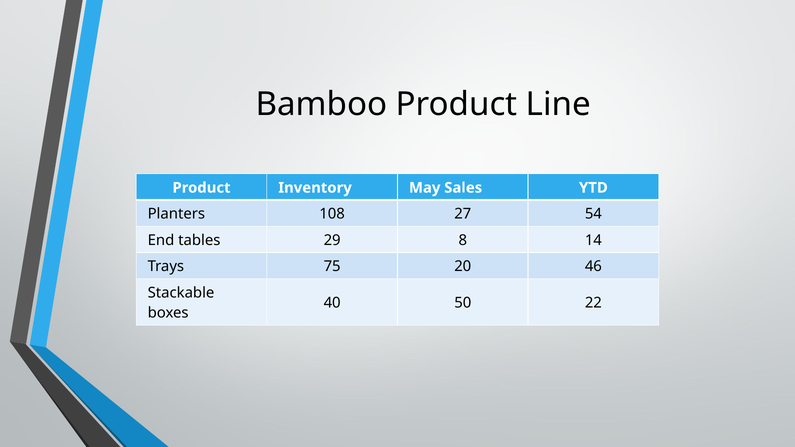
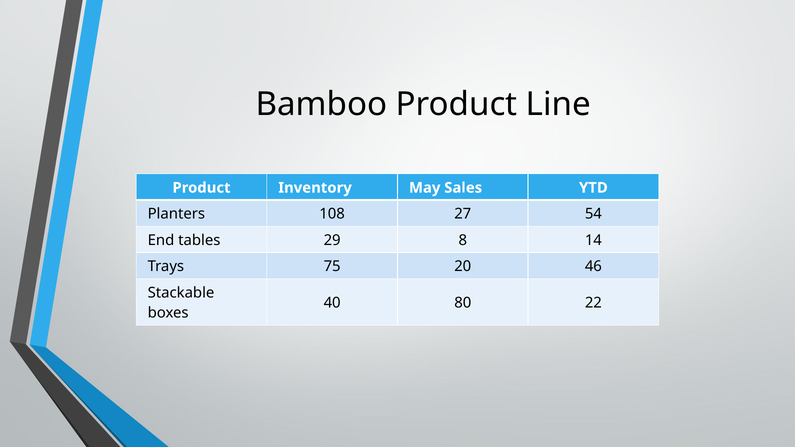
50: 50 -> 80 (463, 303)
